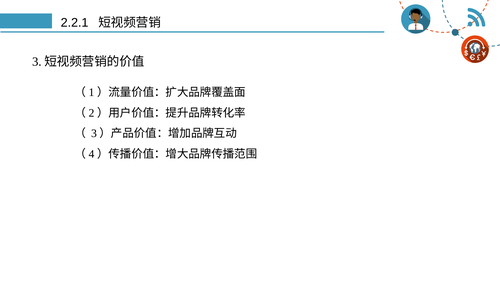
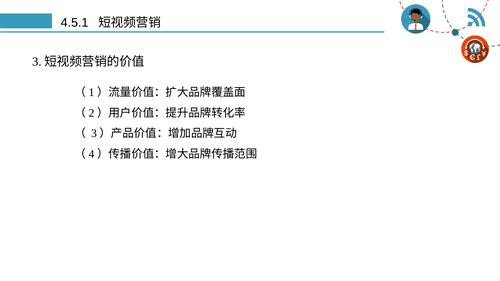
2.2.1: 2.2.1 -> 4.5.1 (75, 23)
